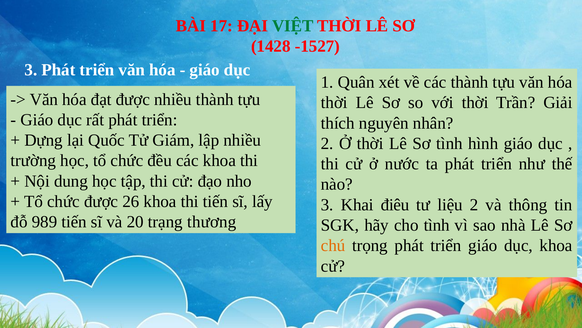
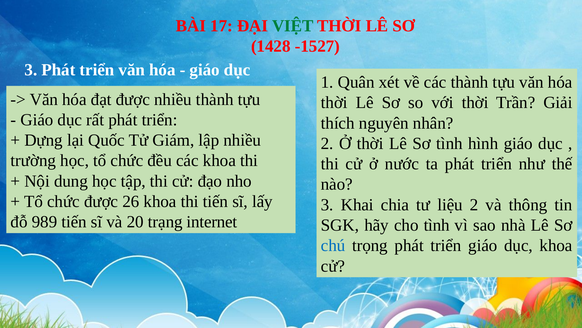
điêu: điêu -> chia (395, 204)
thương: thương -> internet (212, 222)
chú colour: orange -> blue (333, 245)
